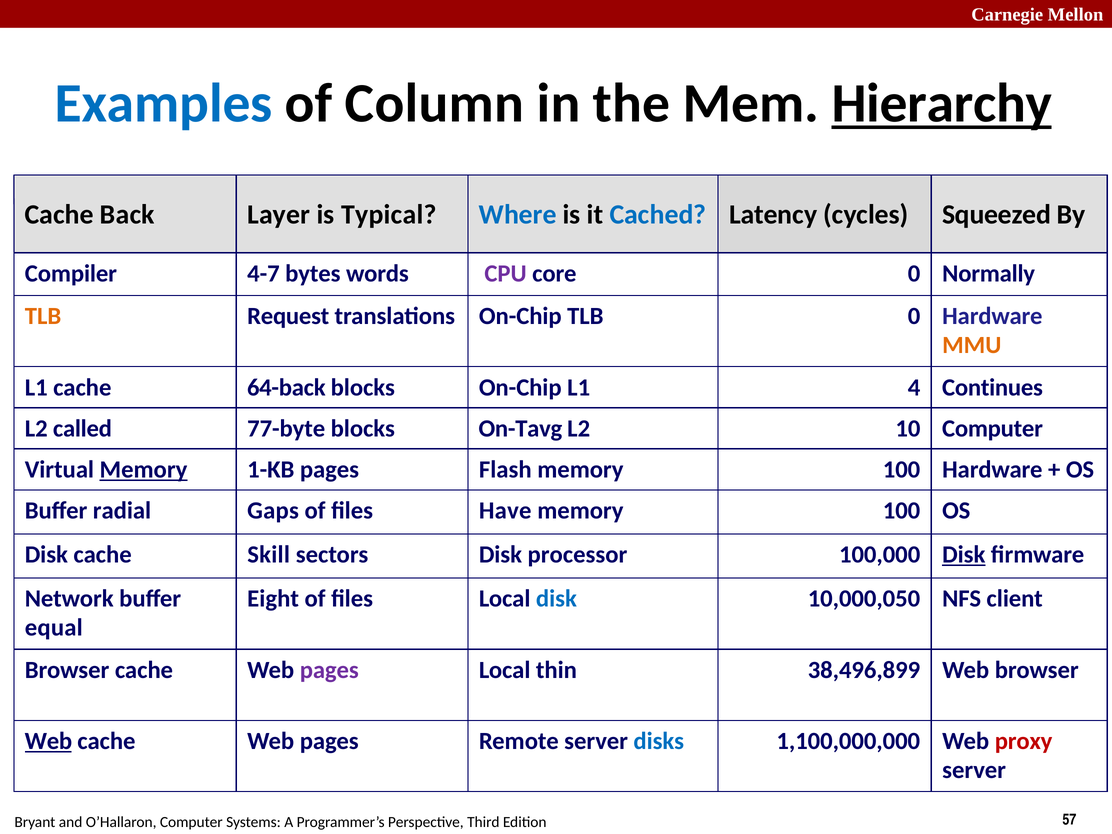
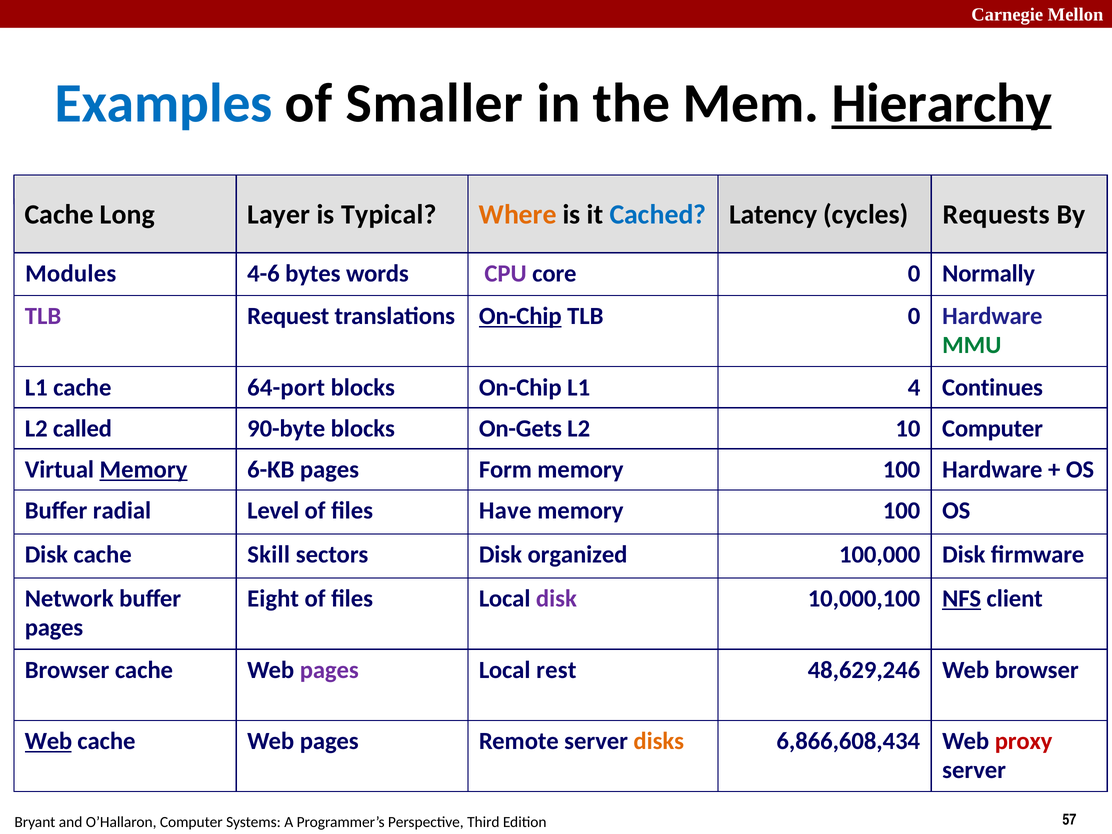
Column: Column -> Smaller (434, 103)
Back: Back -> Long (127, 214)
Where colour: blue -> orange (518, 214)
Squeezed: Squeezed -> Requests (996, 214)
Compiler: Compiler -> Modules (71, 273)
4-7: 4-7 -> 4-6 (263, 273)
TLB colour: orange -> purple (43, 316)
On-Chip underline: none -> present (520, 316)
MMU colour: orange -> green (972, 345)
64-back: 64-back -> 64-port (286, 387)
77-byte: 77-byte -> 90-byte (286, 429)
On-Tavg: On-Tavg -> On-Gets (520, 429)
1-KB: 1-KB -> 6-KB (271, 470)
Flash: Flash -> Form (505, 470)
Gaps: Gaps -> Level (273, 511)
processor: processor -> organized (577, 555)
Disk underline: present -> none (964, 555)
disk colour: blue -> purple (556, 599)
10,000,050: 10,000,050 -> 10,000,100 (864, 599)
NFS underline: none -> present (962, 599)
equal: equal -> pages (54, 628)
thin: thin -> rest (556, 670)
38,496,899: 38,496,899 -> 48,629,246 (864, 670)
disks colour: blue -> orange (659, 741)
1,100,000,000: 1,100,000,000 -> 6,866,608,434 (848, 741)
